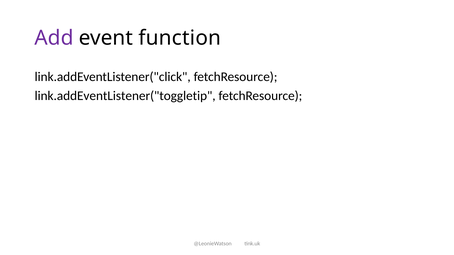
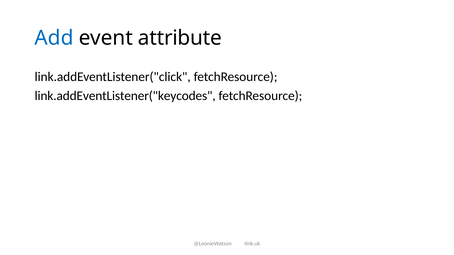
Add colour: purple -> blue (54, 38)
function: function -> attribute (180, 38)
link.addEventListener("toggletip: link.addEventListener("toggletip -> link.addEventListener("keycodes (125, 96)
